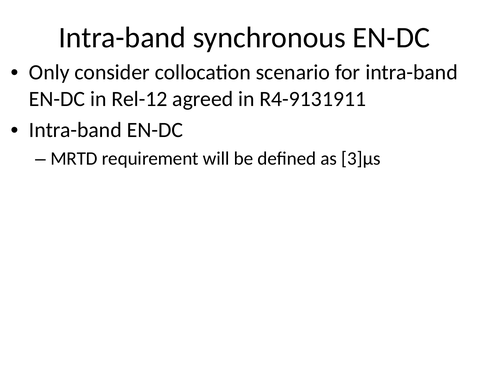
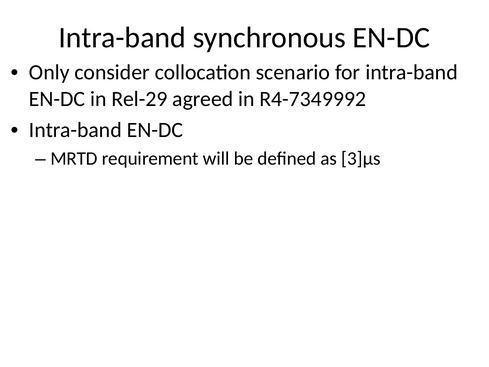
Rel-12: Rel-12 -> Rel-29 (139, 99)
R4-9131911: R4-9131911 -> R4-7349992 (313, 99)
